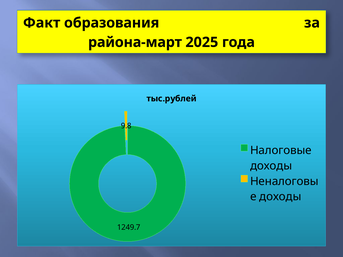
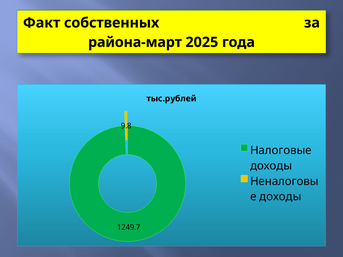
образования: образования -> собственных (112, 23)
